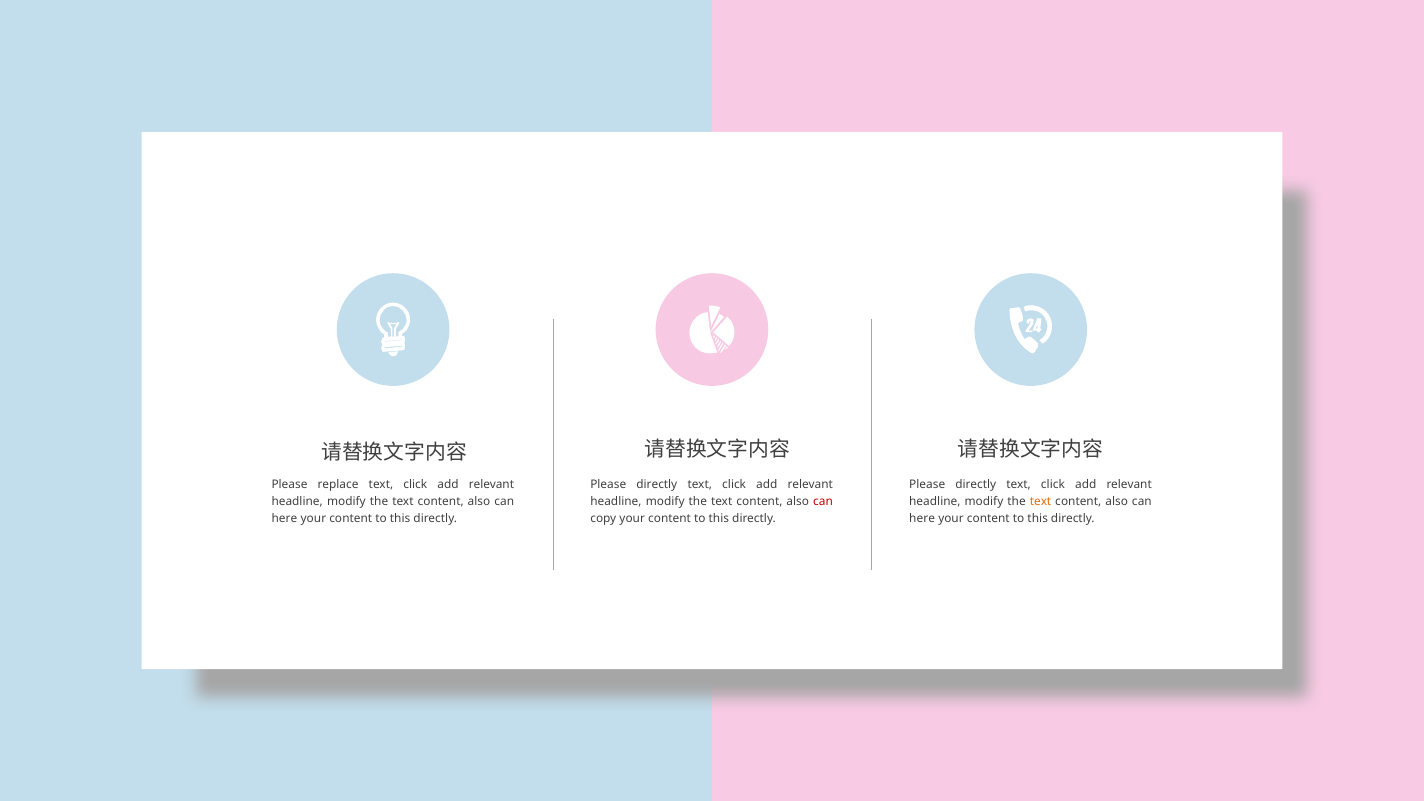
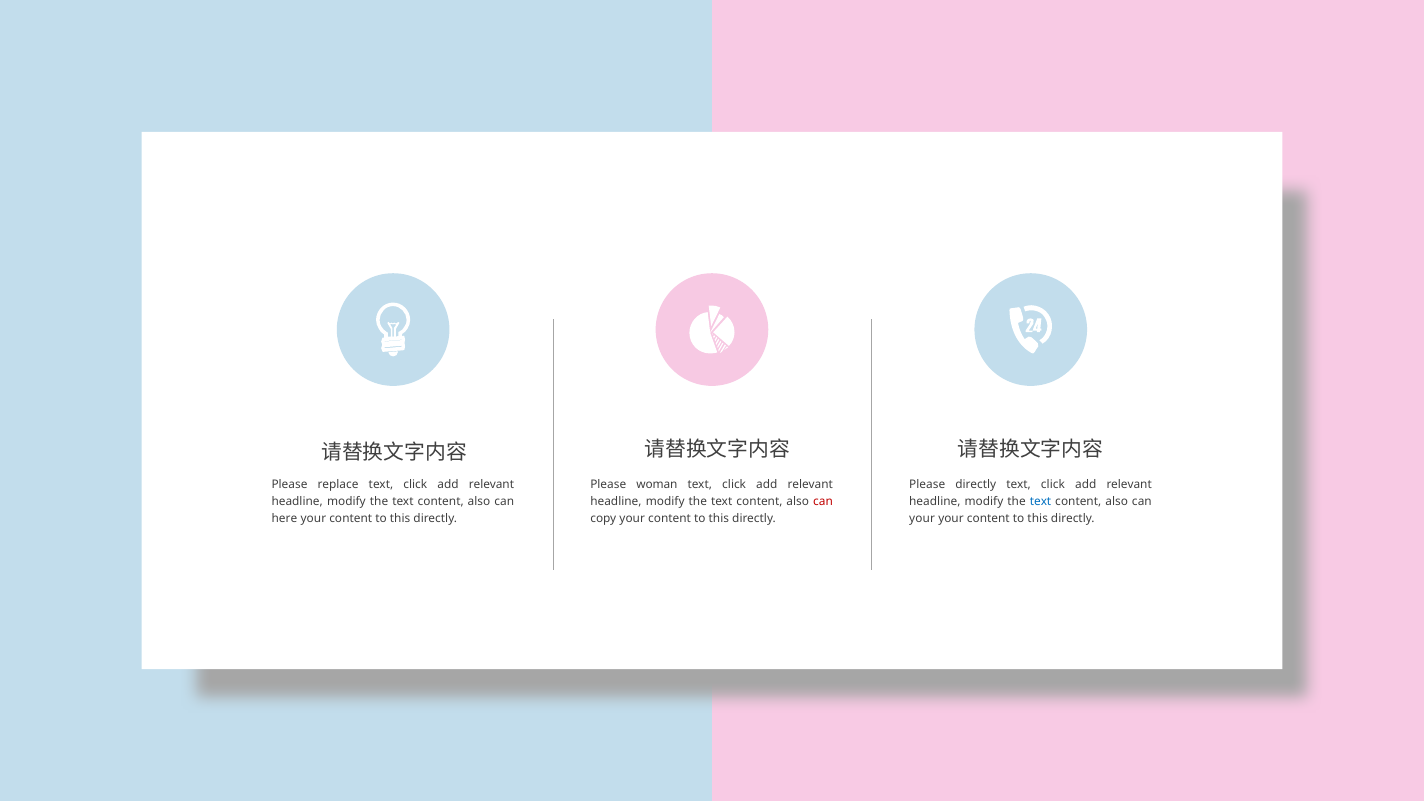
directly: directly -> woman (657, 484)
text colour: orange -> blue (1041, 501)
here: here -> your (922, 518)
